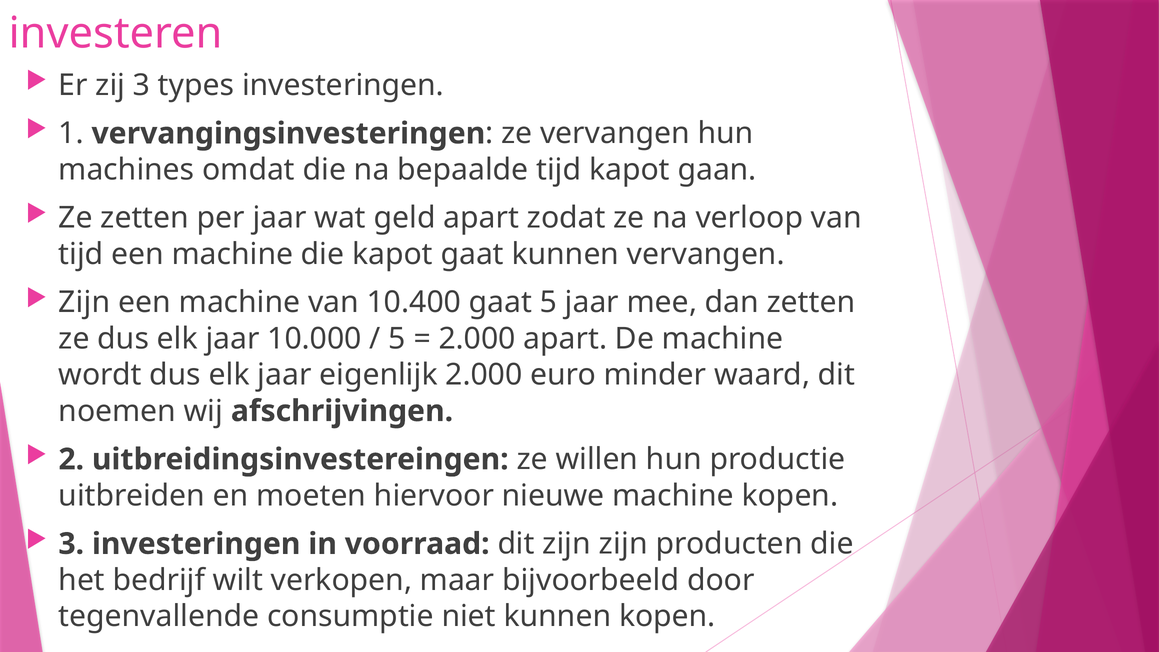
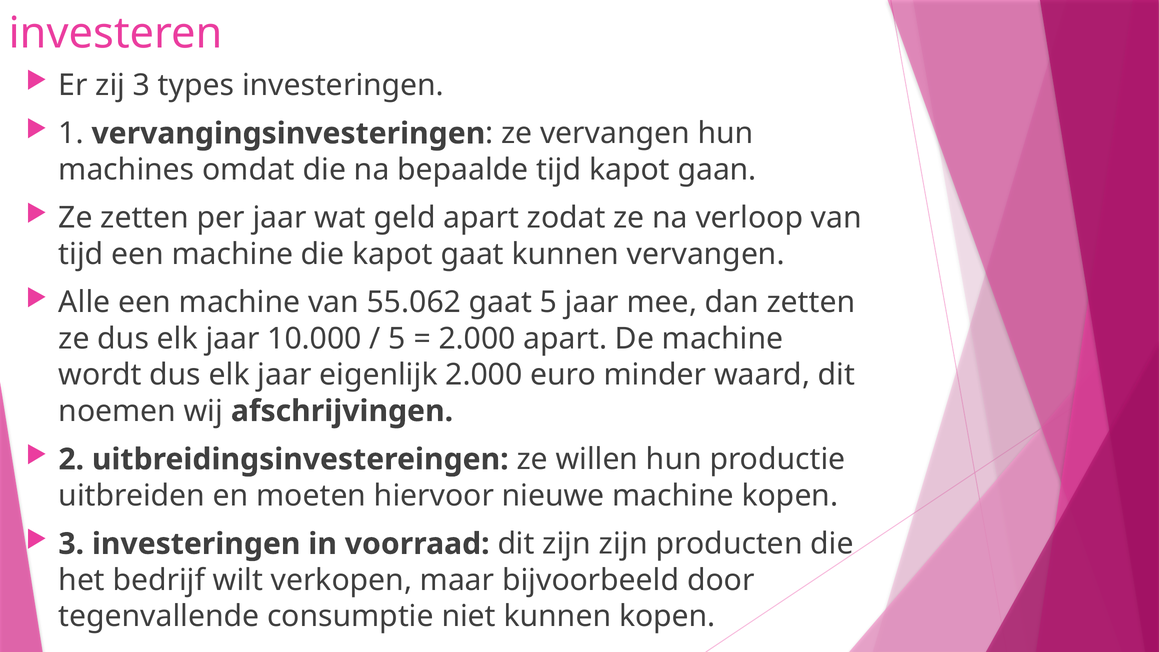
Zijn: Zijn -> Alle (84, 302)
10.400: 10.400 -> 55.062 (414, 302)
